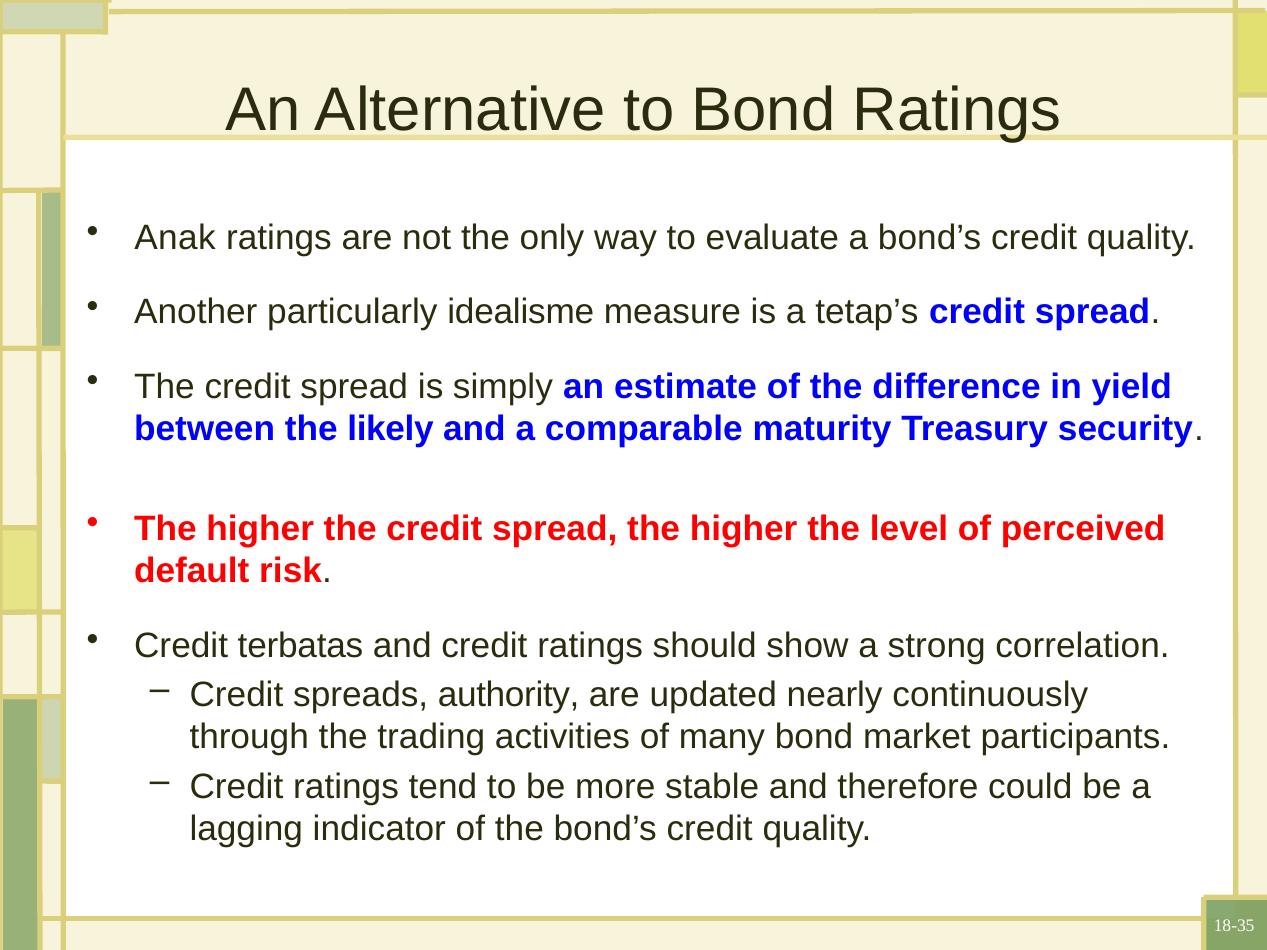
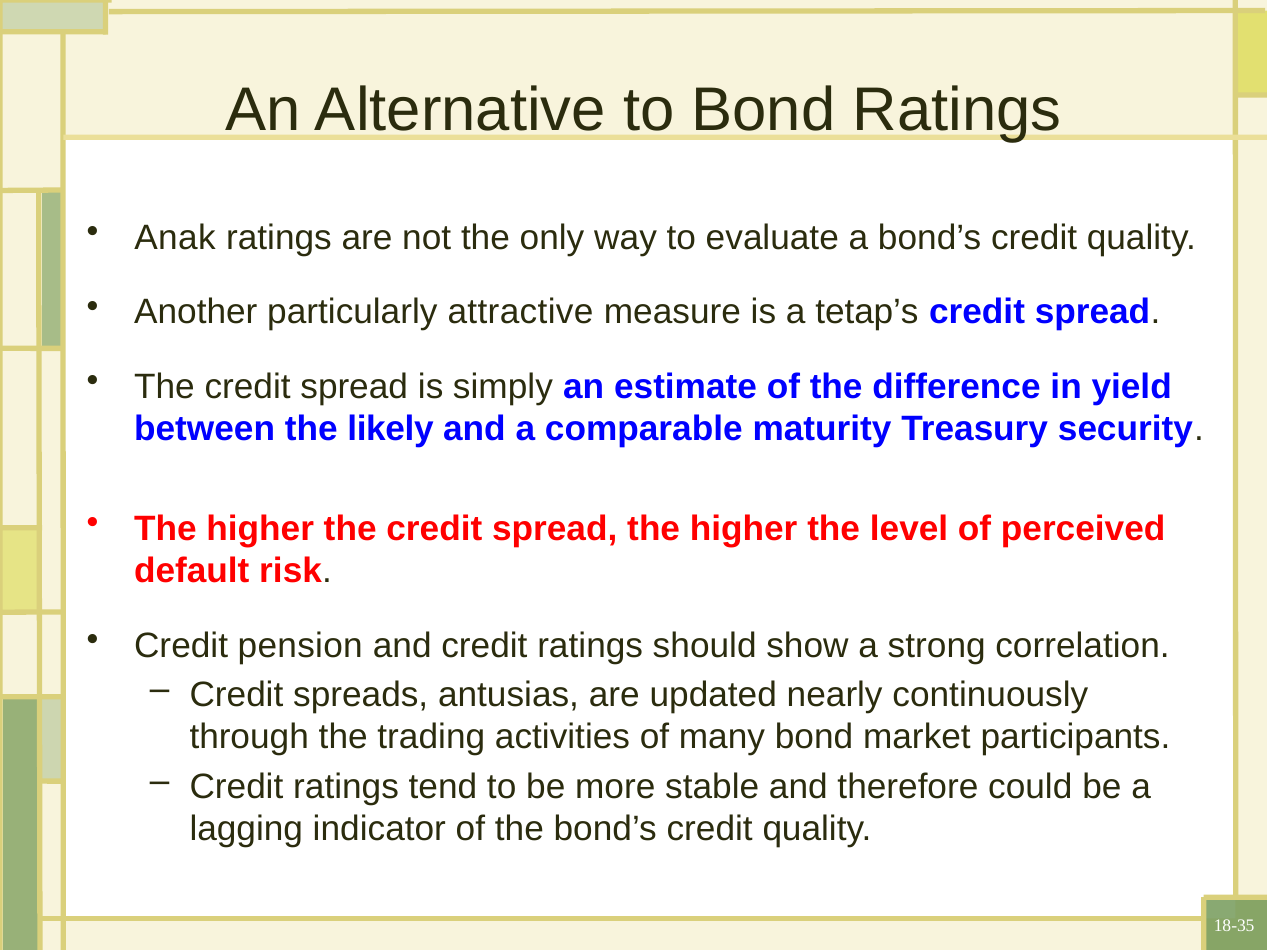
idealisme: idealisme -> attractive (521, 312)
terbatas: terbatas -> pension (300, 646)
authority: authority -> antusias (508, 695)
